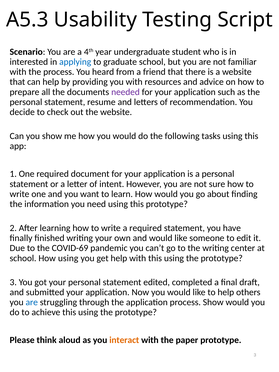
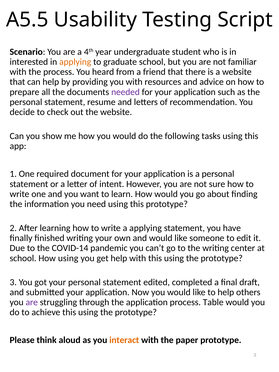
A5.3: A5.3 -> A5.5 (27, 20)
applying colour: blue -> orange (75, 62)
a required: required -> applying (146, 228)
COVID-69: COVID-69 -> COVID-14 (70, 248)
are colour: blue -> purple (32, 302)
process Show: Show -> Table (213, 302)
